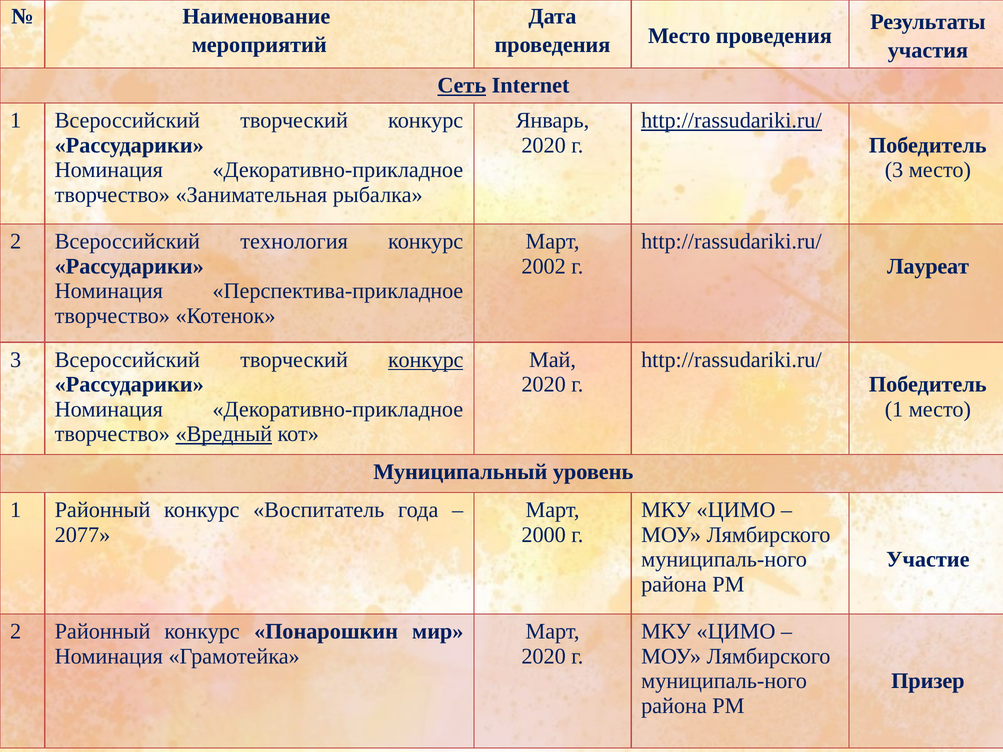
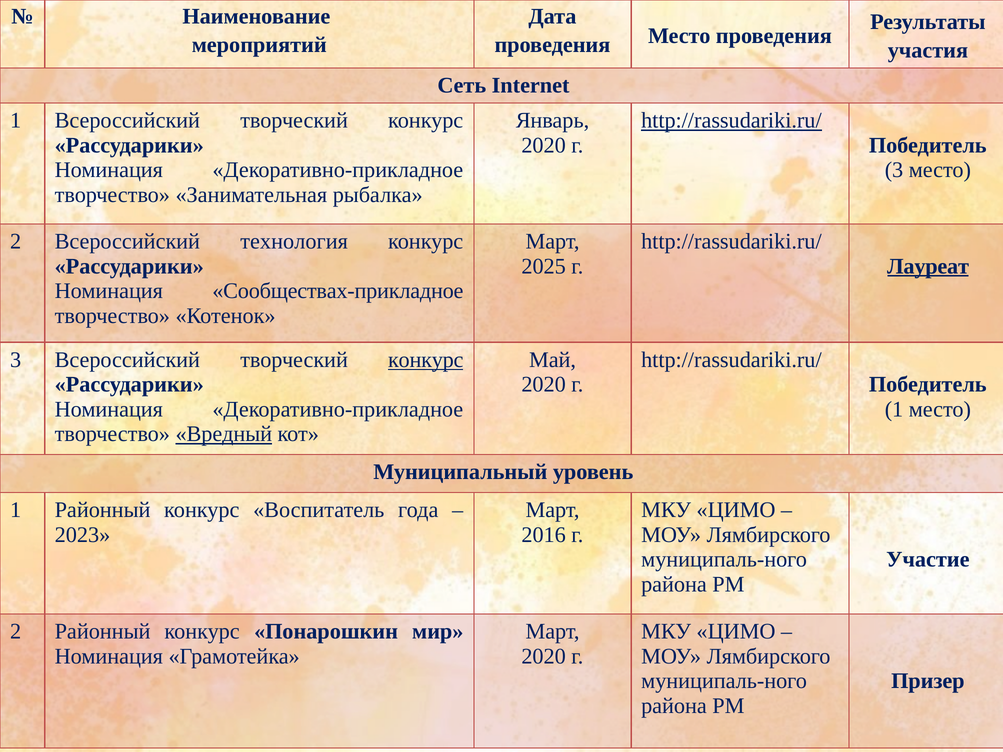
Сеть underline: present -> none (462, 86)
2002: 2002 -> 2025 (544, 266)
Лауреат underline: none -> present (928, 266)
Перспектива-прикладное: Перспектива-прикладное -> Сообществах-прикладное (338, 291)
2077: 2077 -> 2023 (82, 535)
2000: 2000 -> 2016 (544, 535)
